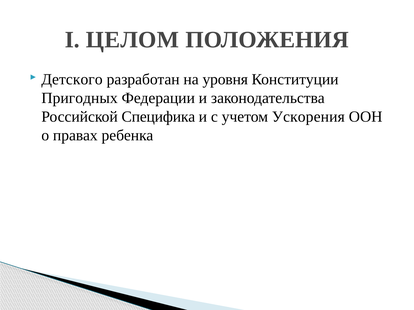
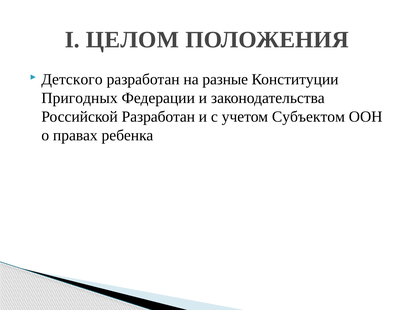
уровня: уровня -> разные (225, 80)
Российской Специфика: Специфика -> Разработан (158, 117)
Ускорения: Ускорения -> Субъектом (308, 117)
